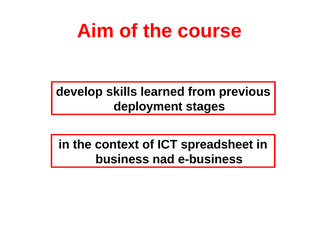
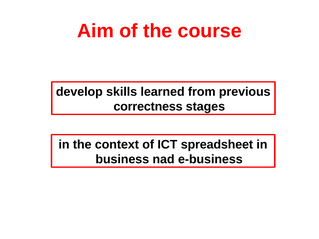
deployment: deployment -> correctness (148, 107)
